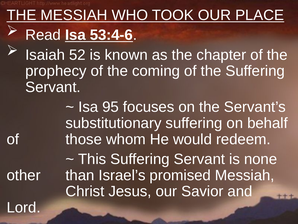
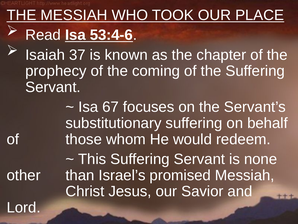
52: 52 -> 37 (77, 55)
95: 95 -> 67 (111, 107)
